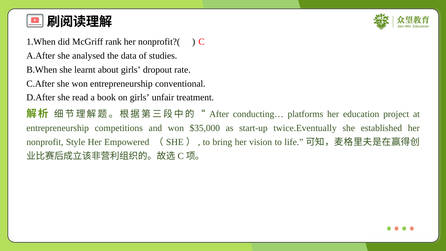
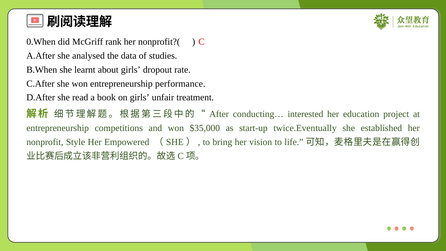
1.When: 1.When -> 0.When (41, 42)
conventional: conventional -> performance (180, 84)
platforms: platforms -> interested (305, 114)
